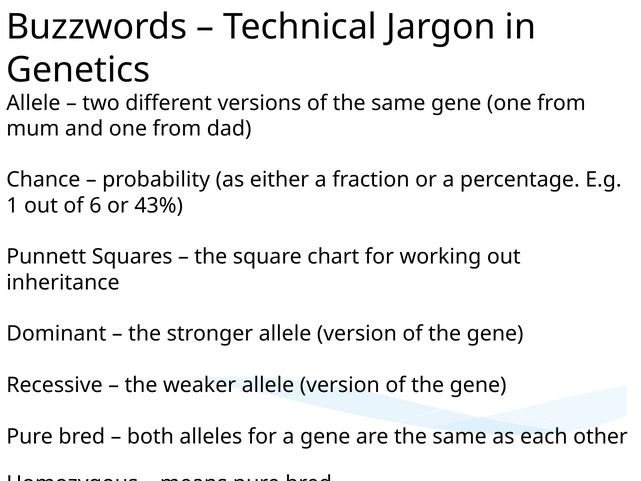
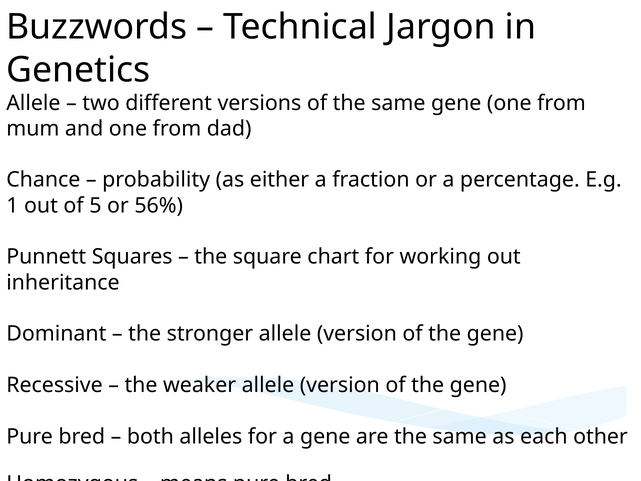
6: 6 -> 5 (95, 205)
43%: 43% -> 56% (159, 205)
